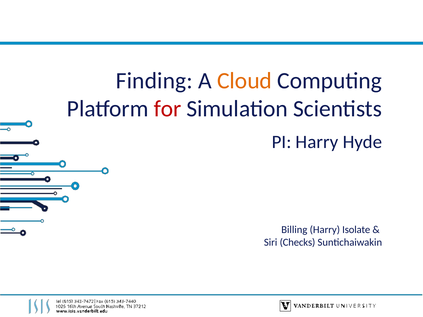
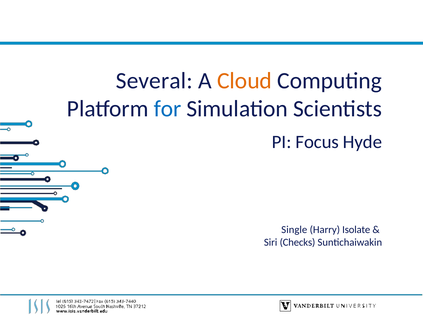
Finding: Finding -> Several (154, 81)
for colour: red -> blue (168, 109)
PI Harry: Harry -> Focus (317, 142)
Billing: Billing -> Single (294, 230)
